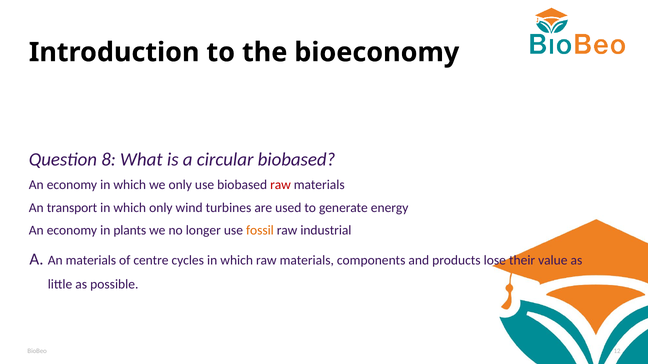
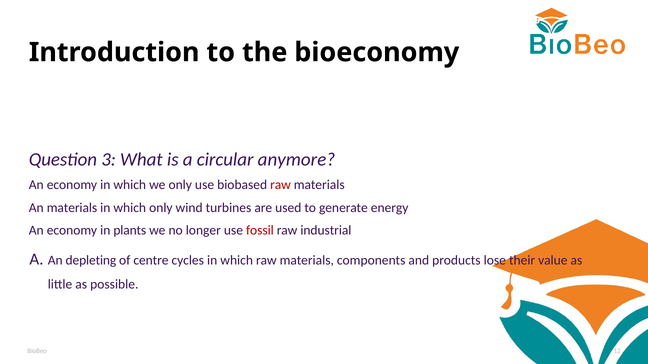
8: 8 -> 3 (109, 160)
circular biobased: biobased -> anymore (296, 160)
An transport: transport -> materials (72, 208)
fossil colour: orange -> red (260, 231)
An materials: materials -> depleting (91, 260)
